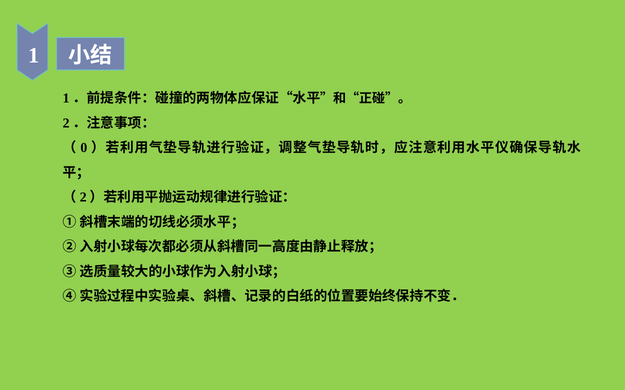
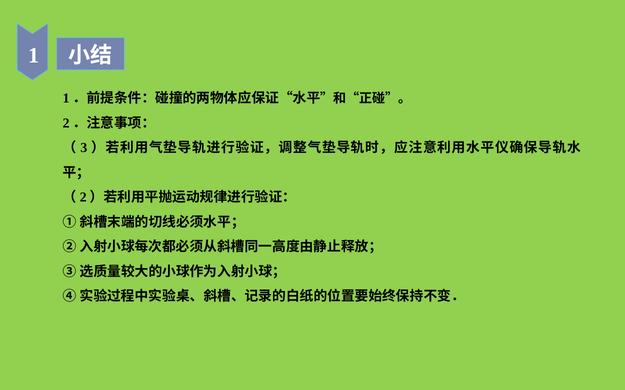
0: 0 -> 3 (84, 148)
